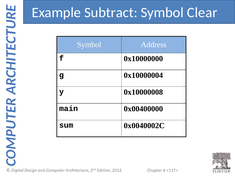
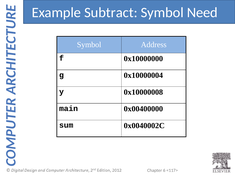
Clear: Clear -> Need (202, 13)
